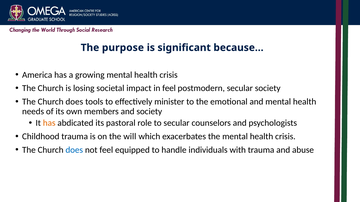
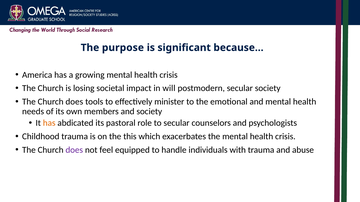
in feel: feel -> will (169, 88)
will: will -> this (130, 137)
does colour: blue -> purple (74, 150)
